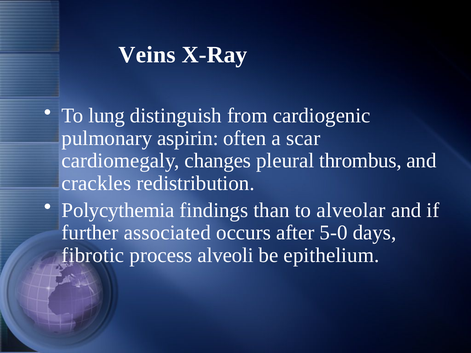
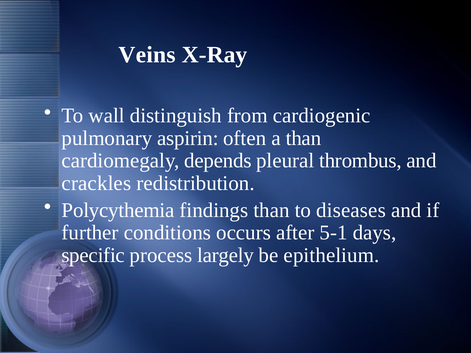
lung: lung -> wall (107, 116)
a scar: scar -> than (303, 138)
changes: changes -> depends (218, 161)
alveolar: alveolar -> diseases (351, 210)
associated: associated -> conditions (167, 233)
5-0: 5-0 -> 5-1 (334, 233)
fibrotic: fibrotic -> specific (93, 256)
alveoli: alveoli -> largely (226, 256)
